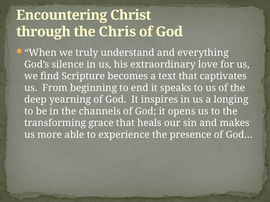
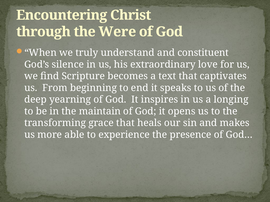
Chris: Chris -> Were (117, 32)
everything: everything -> constituent (203, 53)
channels: channels -> maintain (100, 112)
